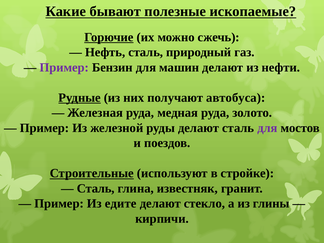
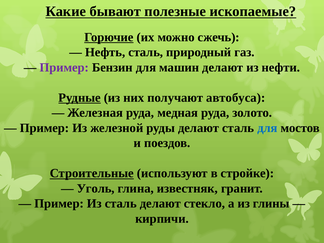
для colour: purple -> blue (267, 128)
Сталь: Сталь -> Уголь (96, 188)
Из едите: едите -> сталь (121, 204)
